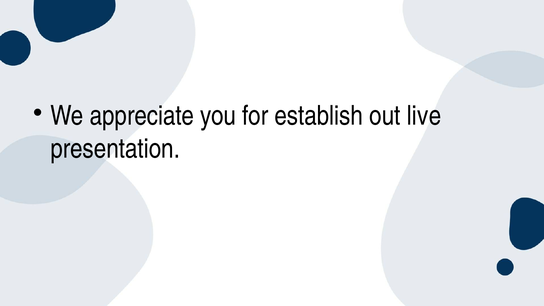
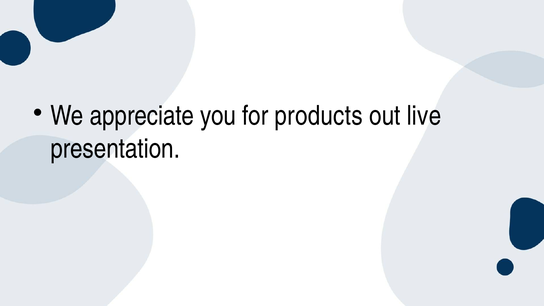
establish: establish -> products (319, 116)
